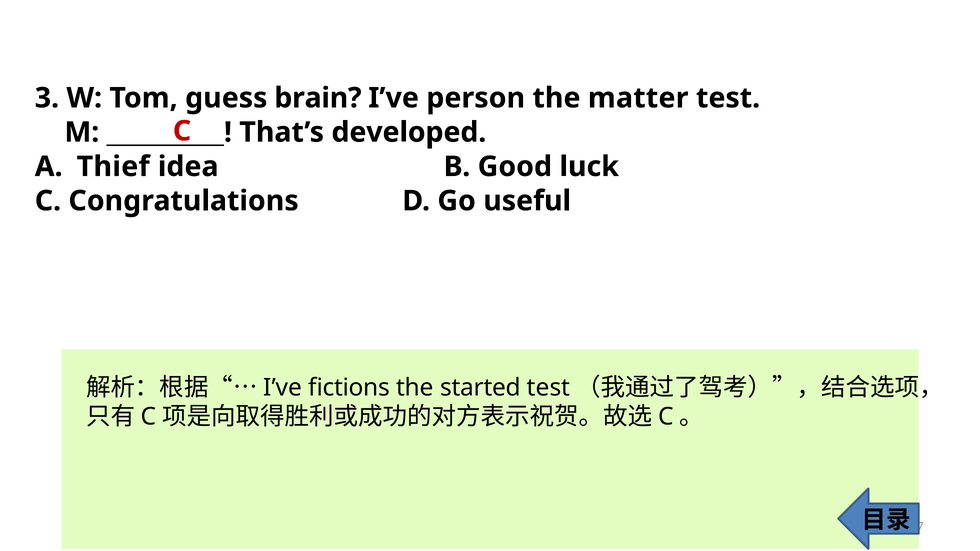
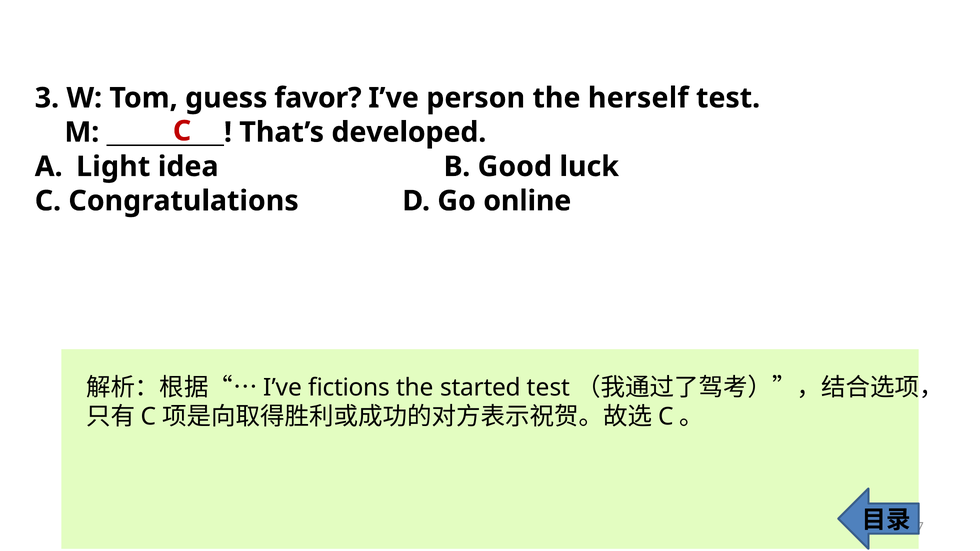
brain: brain -> favor (318, 98)
matter: matter -> herself (638, 98)
Thief: Thief -> Light (113, 167)
useful: useful -> online (527, 201)
